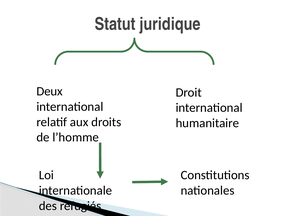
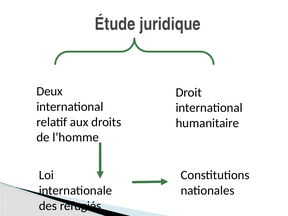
Statut: Statut -> Étude (115, 24)
